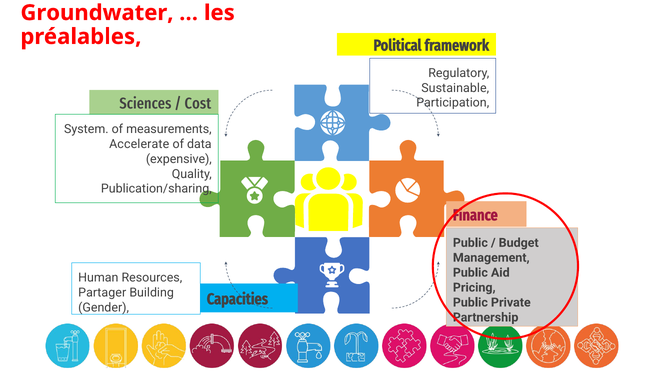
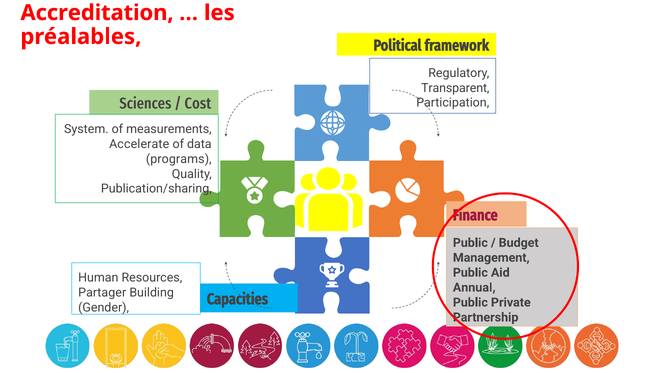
Groundwater: Groundwater -> Accreditation (97, 13)
Sustainable: Sustainable -> Transparent (455, 88)
expensive: expensive -> programs (179, 159)
Pricing: Pricing -> Annual (474, 288)
